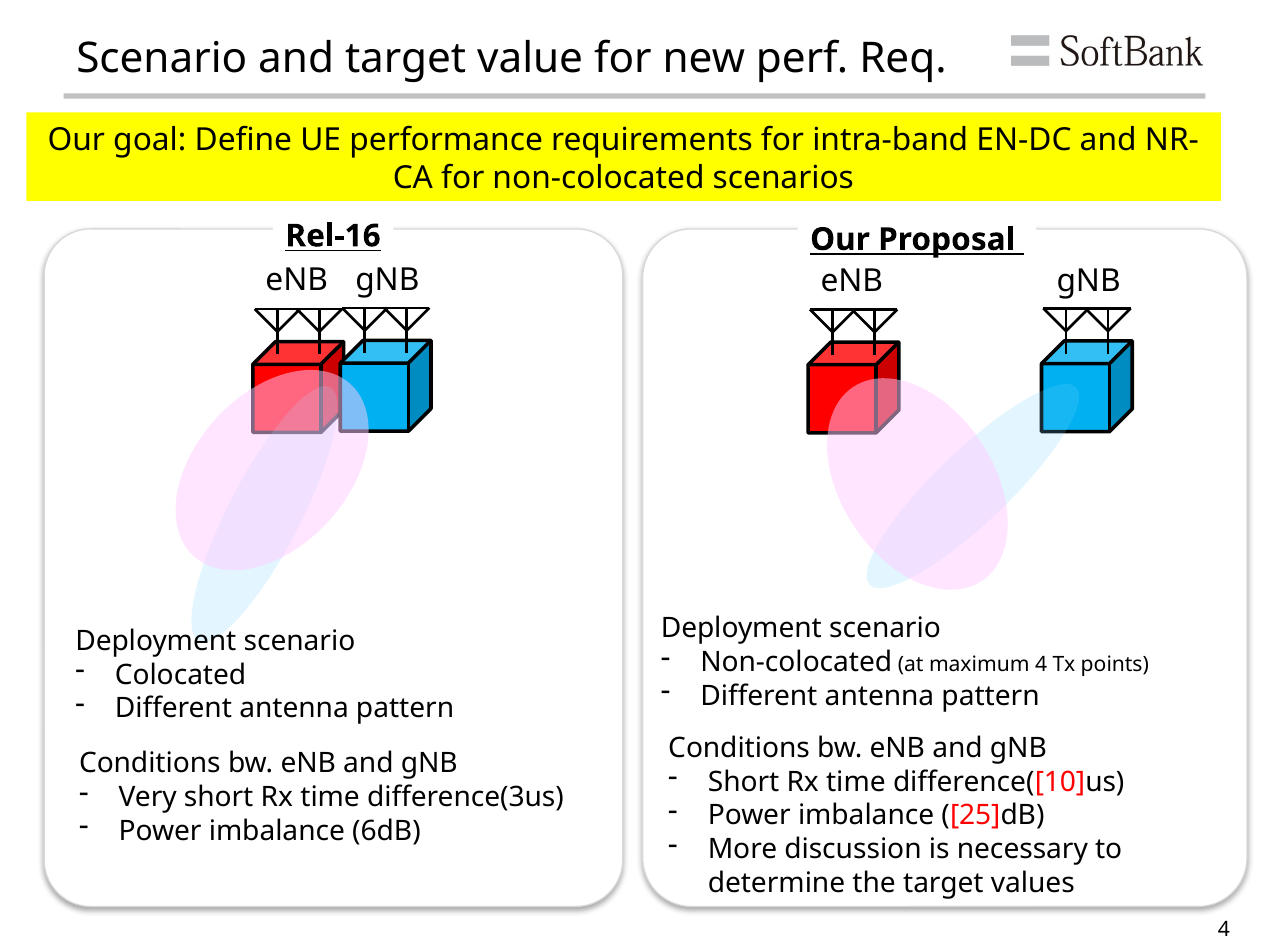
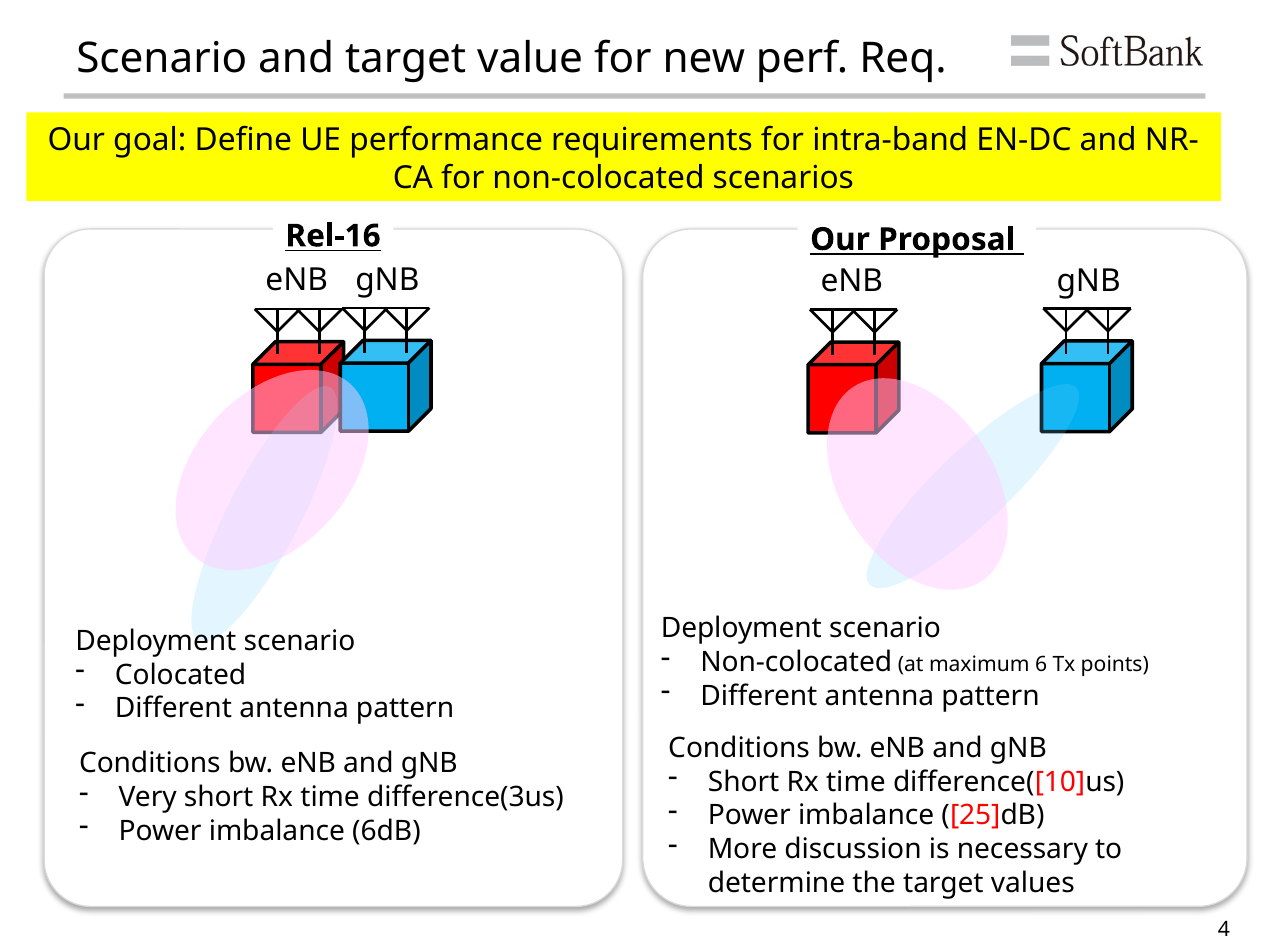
maximum 4: 4 -> 6 (1041, 665)
